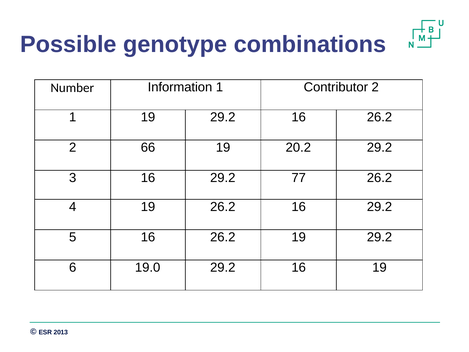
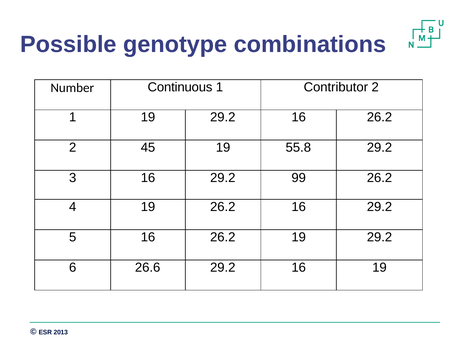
Information: Information -> Continuous (180, 87)
66: 66 -> 45 (148, 147)
20.2: 20.2 -> 55.8 (298, 147)
77: 77 -> 99 (299, 178)
19.0: 19.0 -> 26.6 (148, 267)
